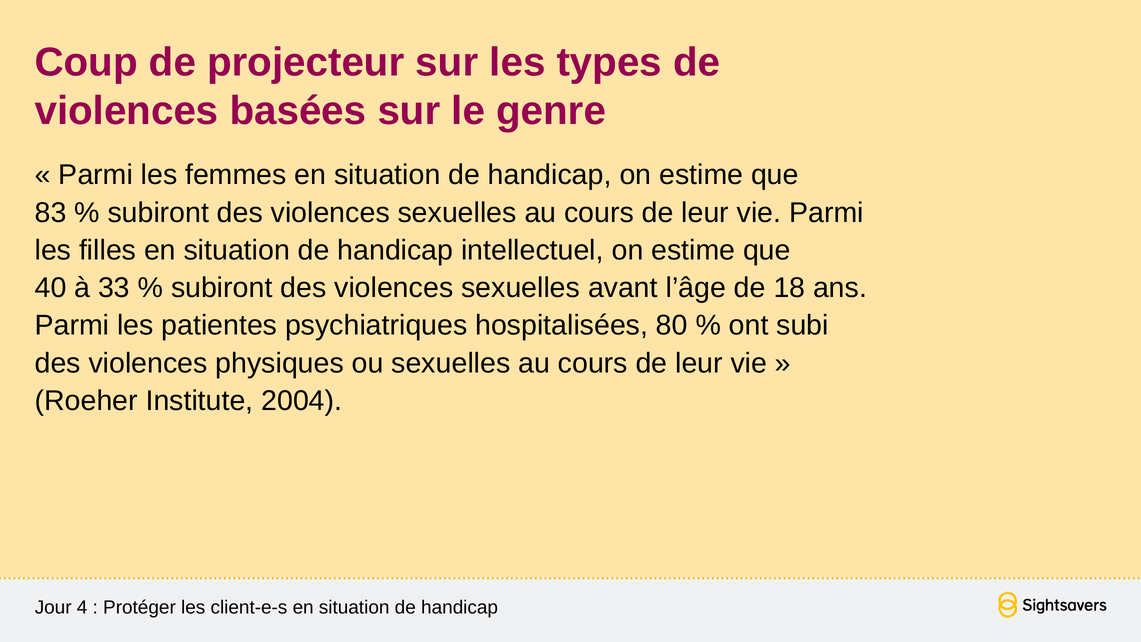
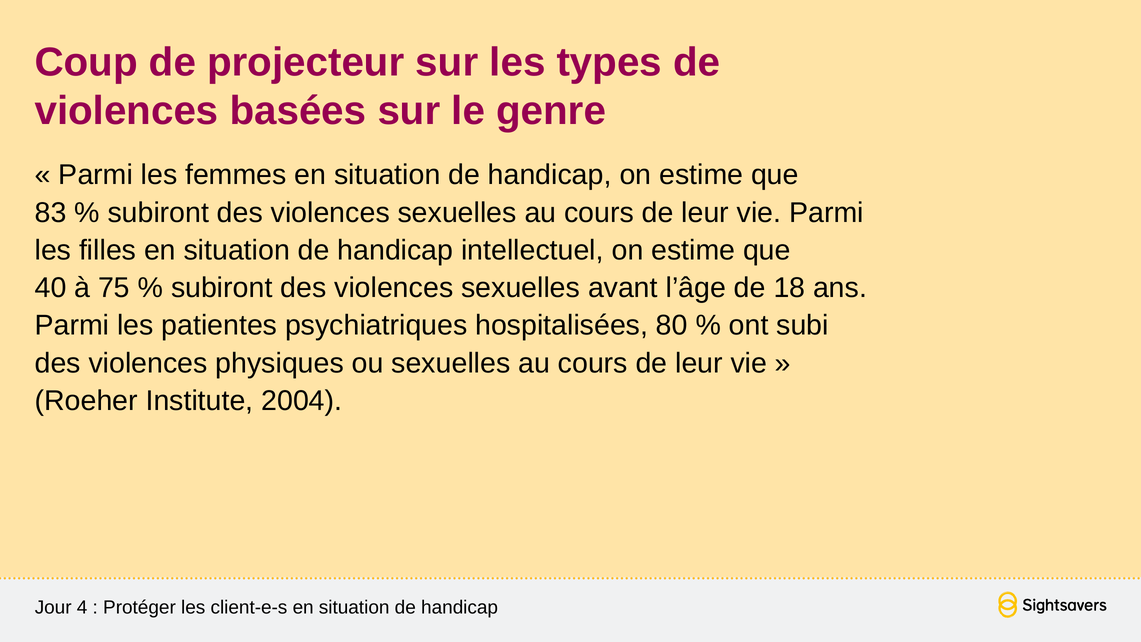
33: 33 -> 75 (114, 288)
